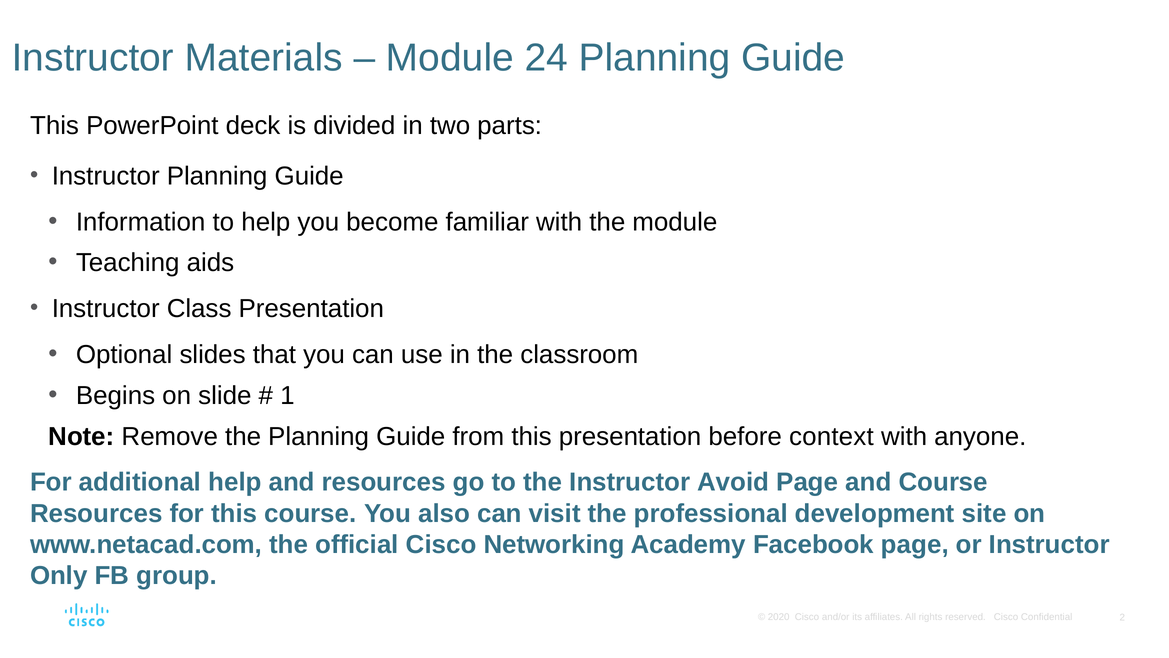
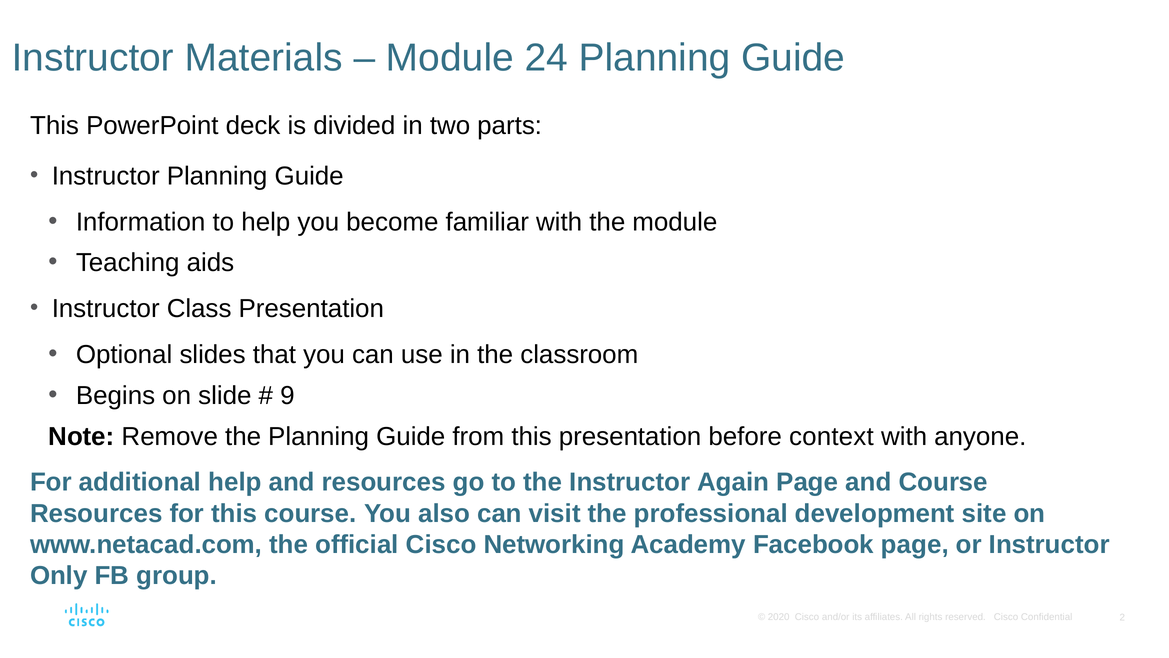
1: 1 -> 9 (287, 395)
Avoid: Avoid -> Again (733, 482)
